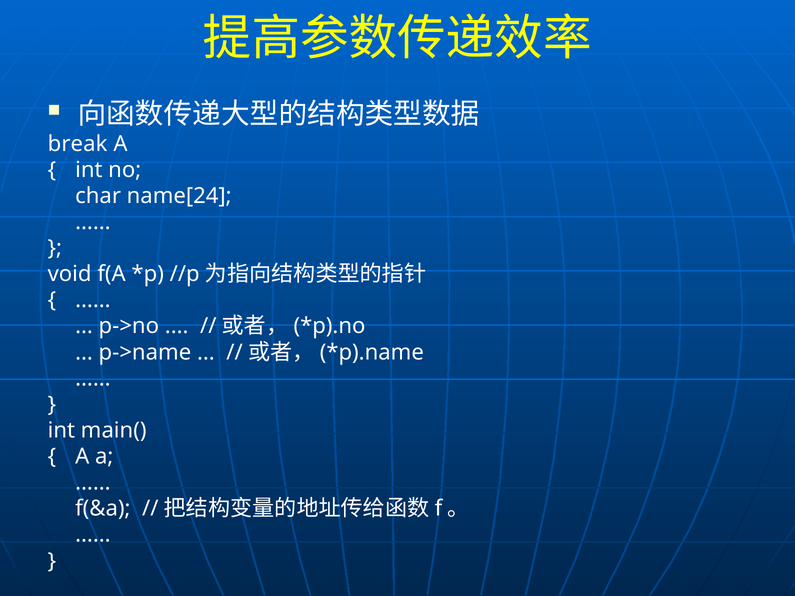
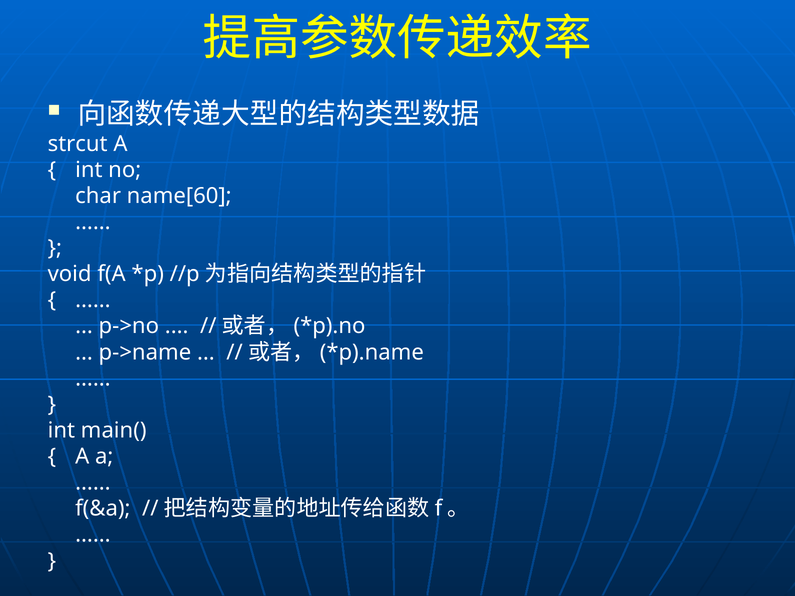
break: break -> strcut (78, 144)
name[24: name[24 -> name[60 (179, 196)
